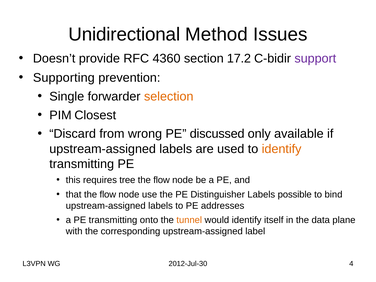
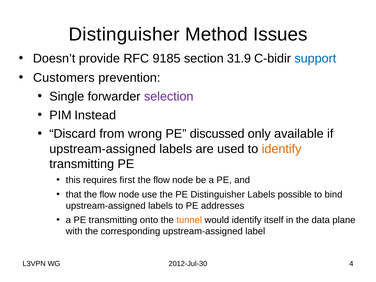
Unidirectional: Unidirectional -> Distinguisher (124, 34)
4360: 4360 -> 9185 (167, 59)
17.2: 17.2 -> 31.9 (239, 59)
support colour: purple -> blue (315, 59)
Supporting: Supporting -> Customers (64, 78)
selection colour: orange -> purple (169, 96)
Closest: Closest -> Instead (95, 115)
tree: tree -> first (127, 180)
